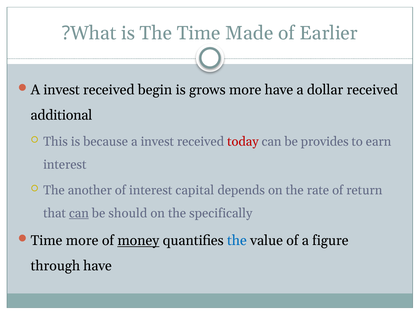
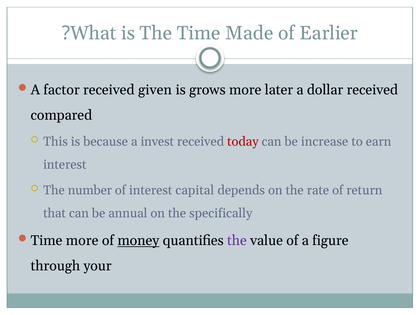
invest: invest -> factor (62, 90)
begin: begin -> given (155, 90)
more have: have -> later (279, 90)
additional: additional -> compared (61, 115)
provides: provides -> increase (325, 141)
another: another -> number (90, 190)
can underline: present -> none (79, 213)
should: should -> annual (128, 213)
the colour: blue -> purple (237, 241)
through have: have -> your (98, 266)
